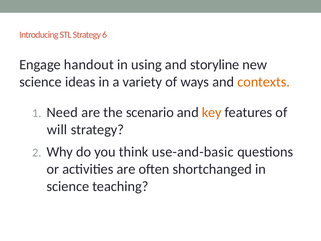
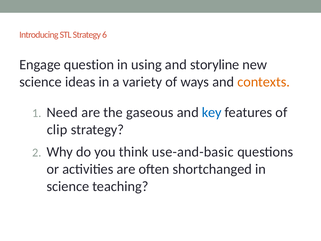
handout: handout -> question (89, 65)
scenario: scenario -> gaseous (150, 112)
key colour: orange -> blue (212, 112)
will: will -> clip (57, 129)
